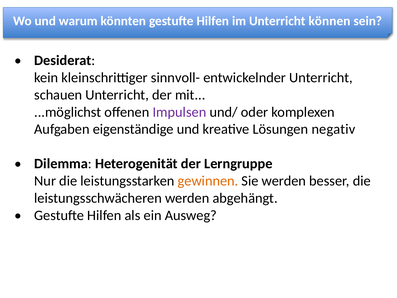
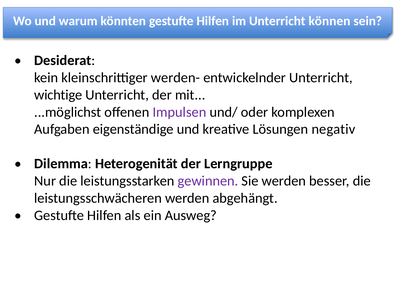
sinnvoll-: sinnvoll- -> werden- (176, 78)
schauen: schauen -> wichtige (58, 95)
gewinnen colour: orange -> purple (208, 181)
